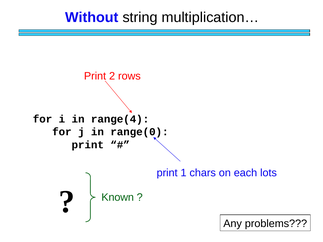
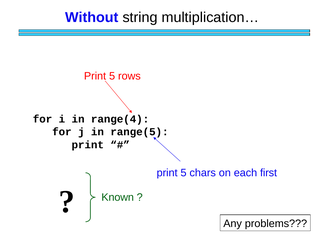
2: 2 -> 5 (112, 76)
range(0: range(0 -> range(5 (139, 132)
1: 1 -> 5 (184, 173)
lots: lots -> first (269, 173)
